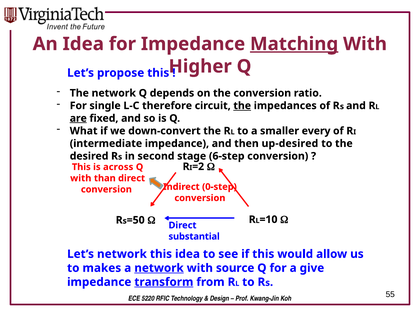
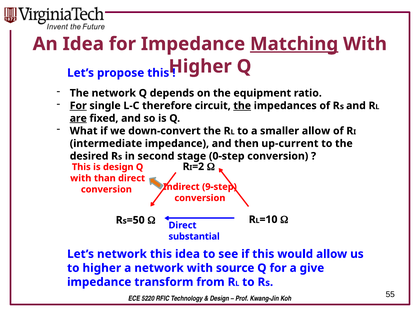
the conversion: conversion -> equipment (262, 93)
For underline: none -> present (78, 106)
smaller every: every -> allow (316, 131)
up-desired: up-desired -> up-current (290, 143)
6-step: 6-step -> 0-step (227, 156)
is across: across -> design (118, 167)
0-step: 0-step -> 9-step (219, 187)
to makes: makes -> higher (102, 268)
network underline: present -> none (159, 268)
transform underline: present -> none (164, 282)
